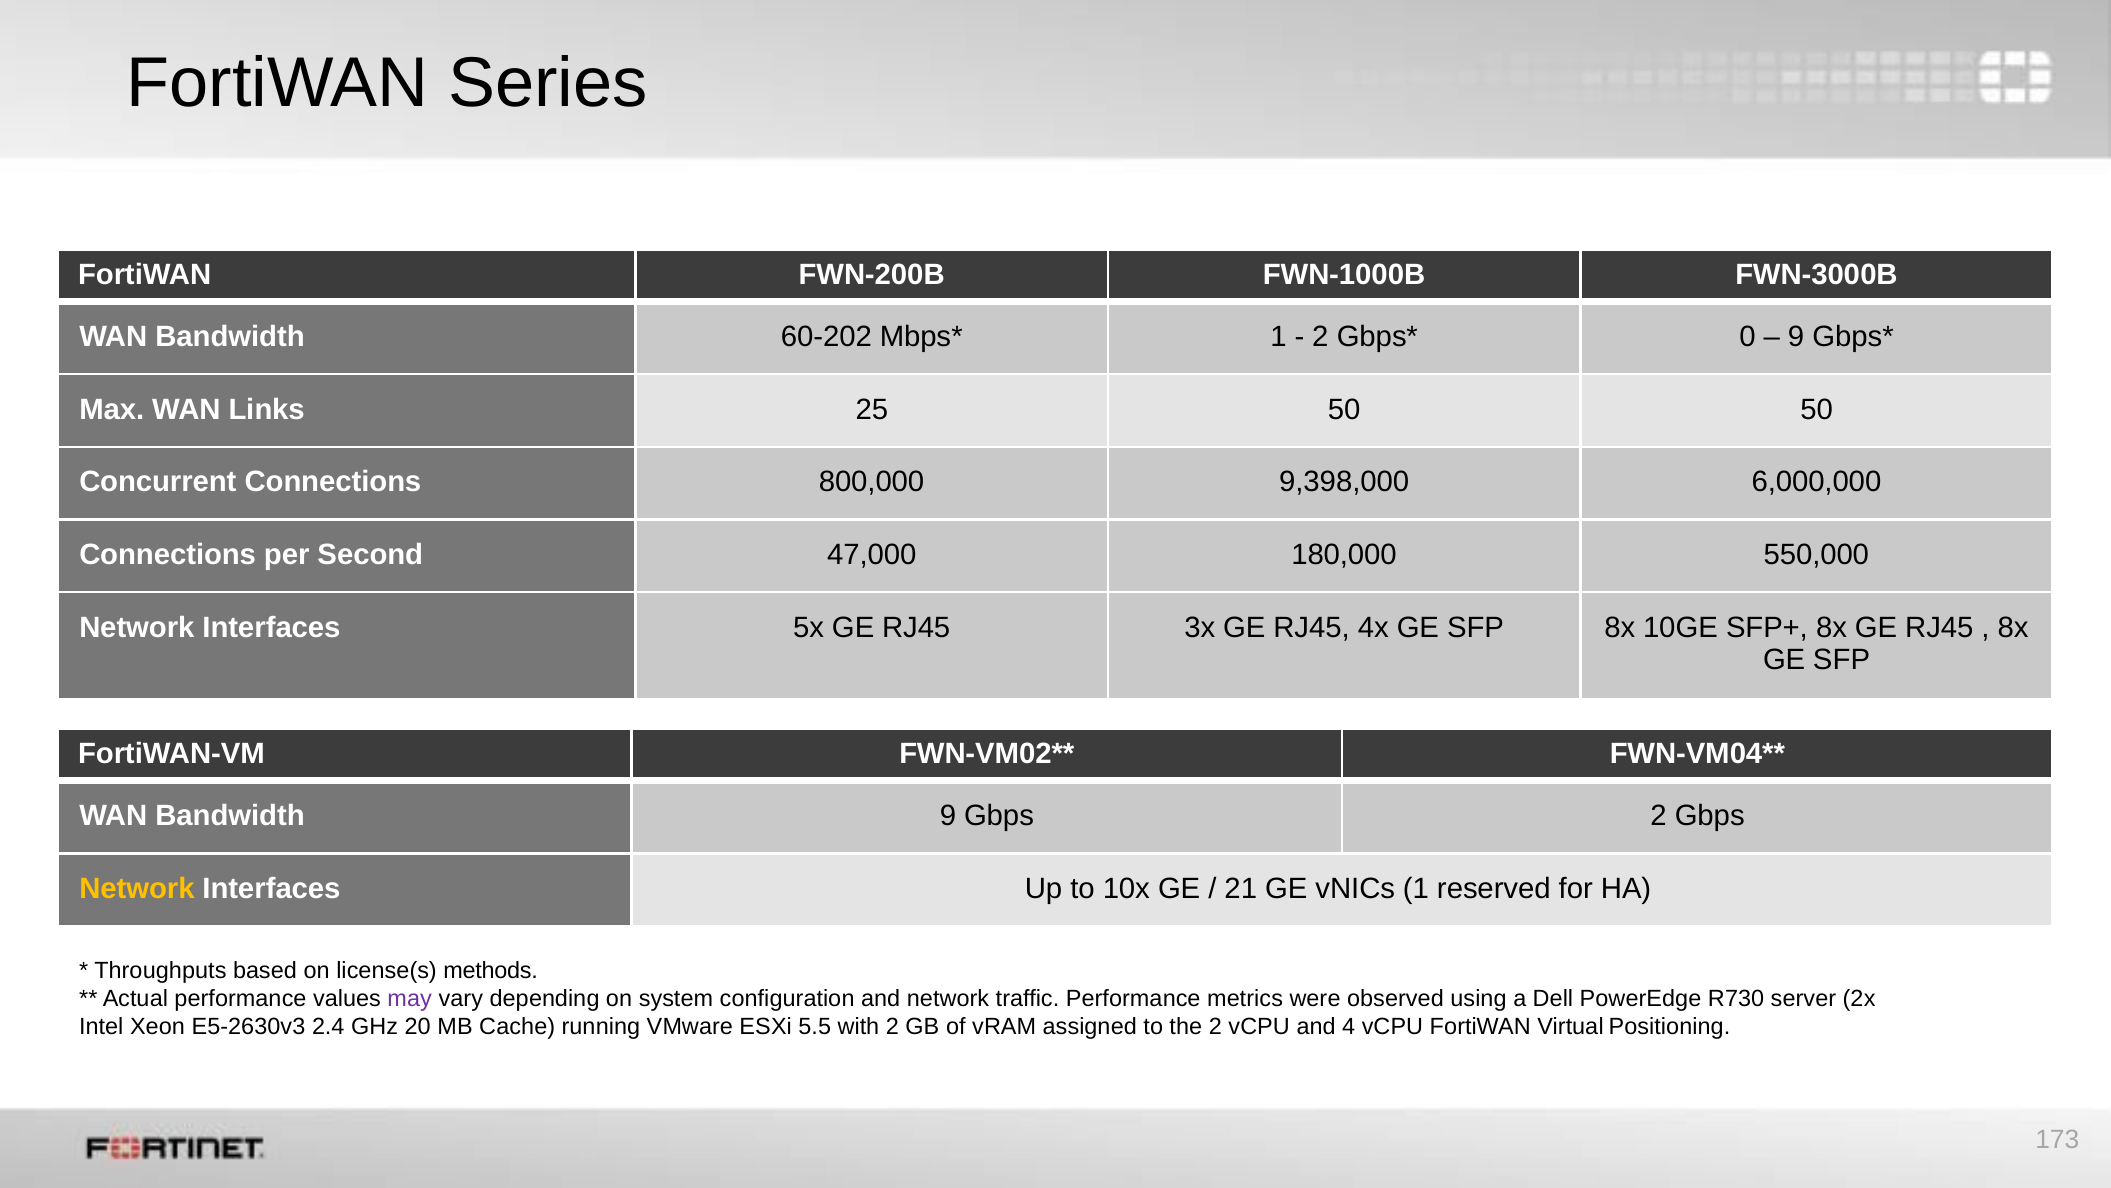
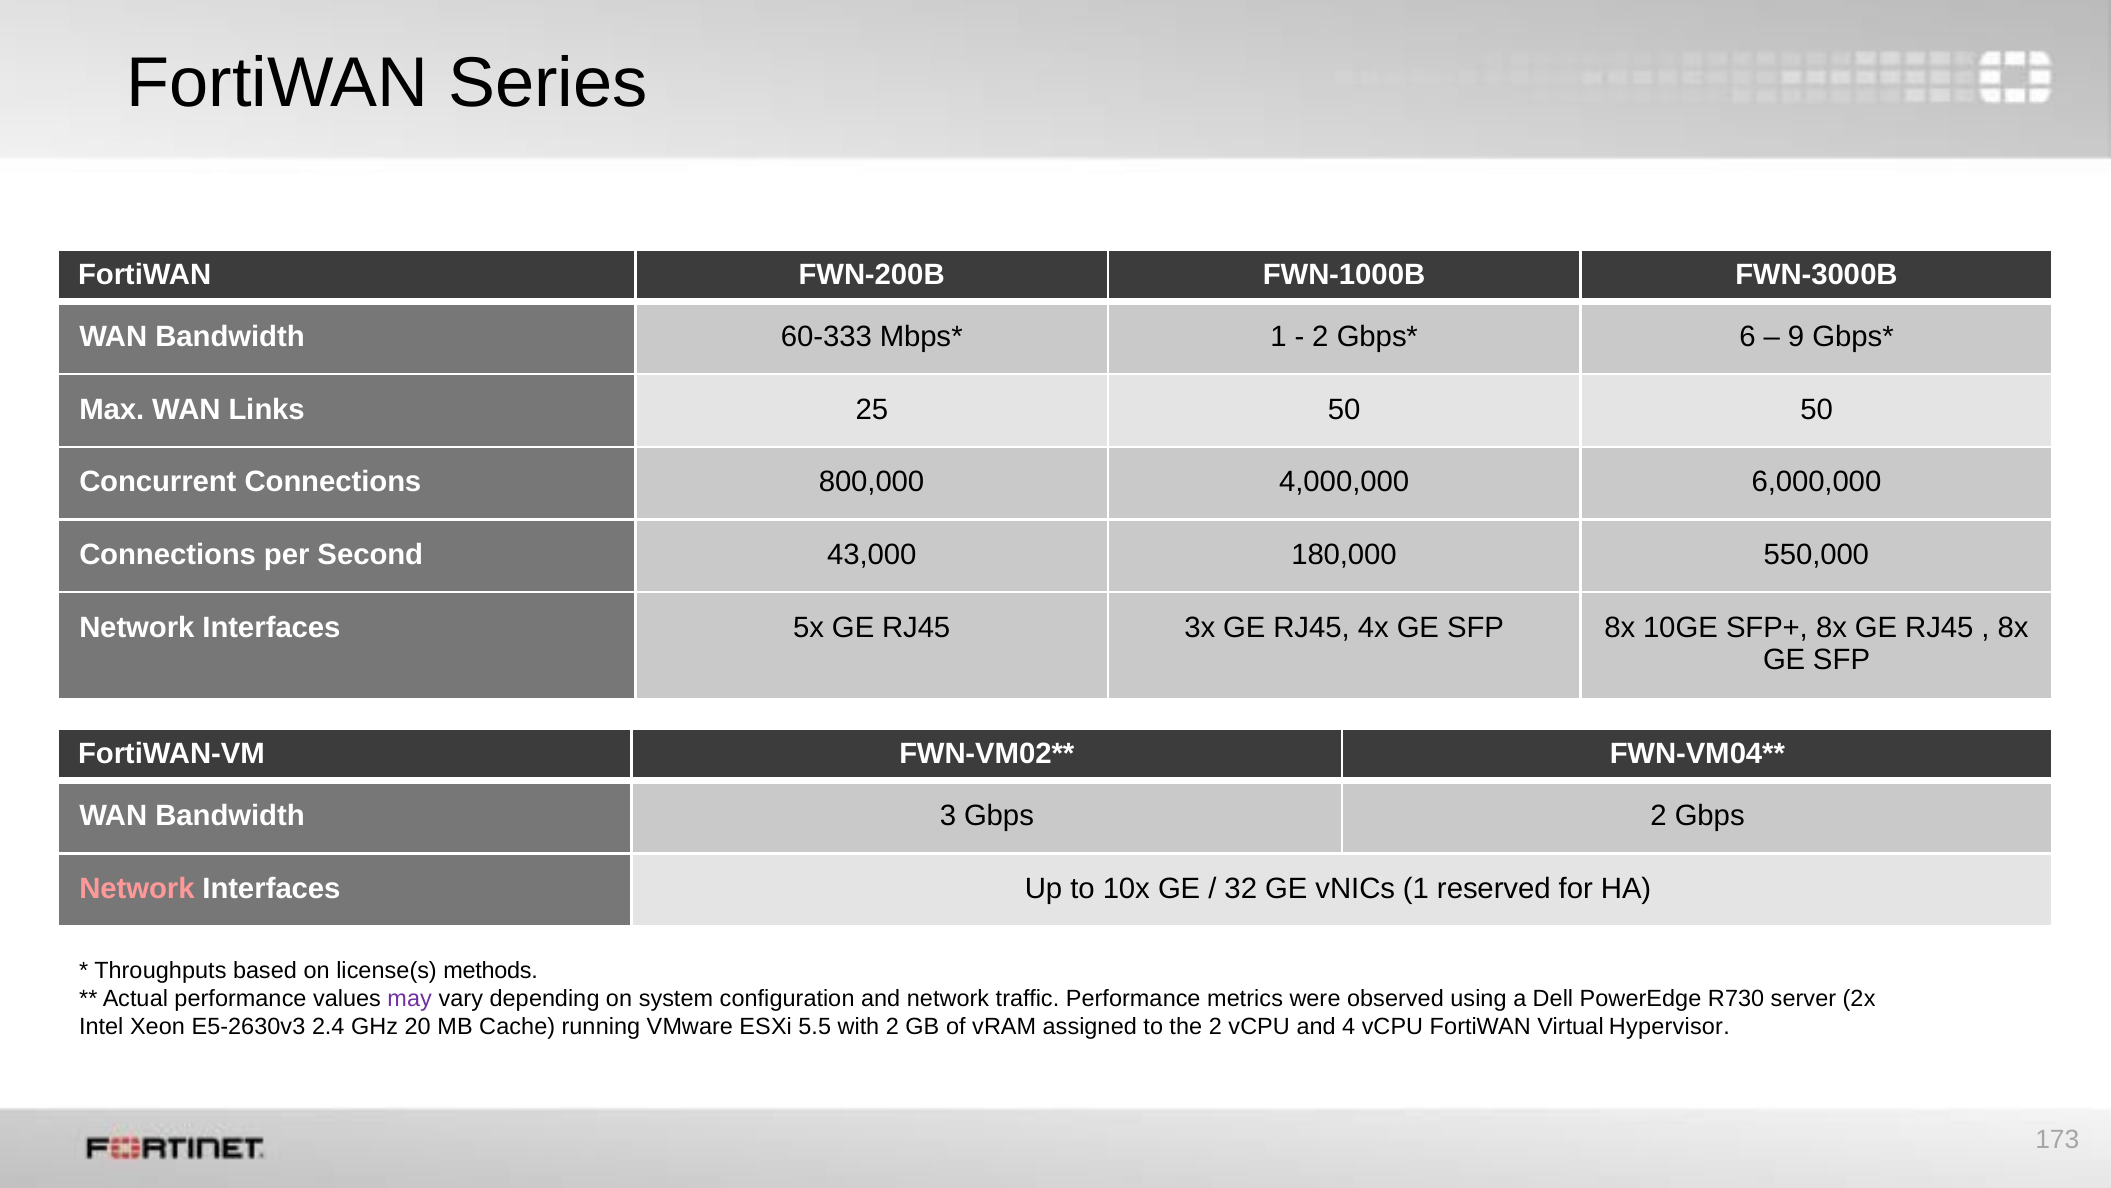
60-202: 60-202 -> 60-333 (826, 337)
0: 0 -> 6 (1748, 337)
9,398,000: 9,398,000 -> 4,000,000 (1344, 482)
47,000: 47,000 -> 43,000 (872, 555)
Bandwidth 9: 9 -> 3 (948, 816)
Network colour: yellow -> pink (137, 888)
21: 21 -> 32 (1241, 888)
Positioning: Positioning -> Hypervisor (1669, 1026)
